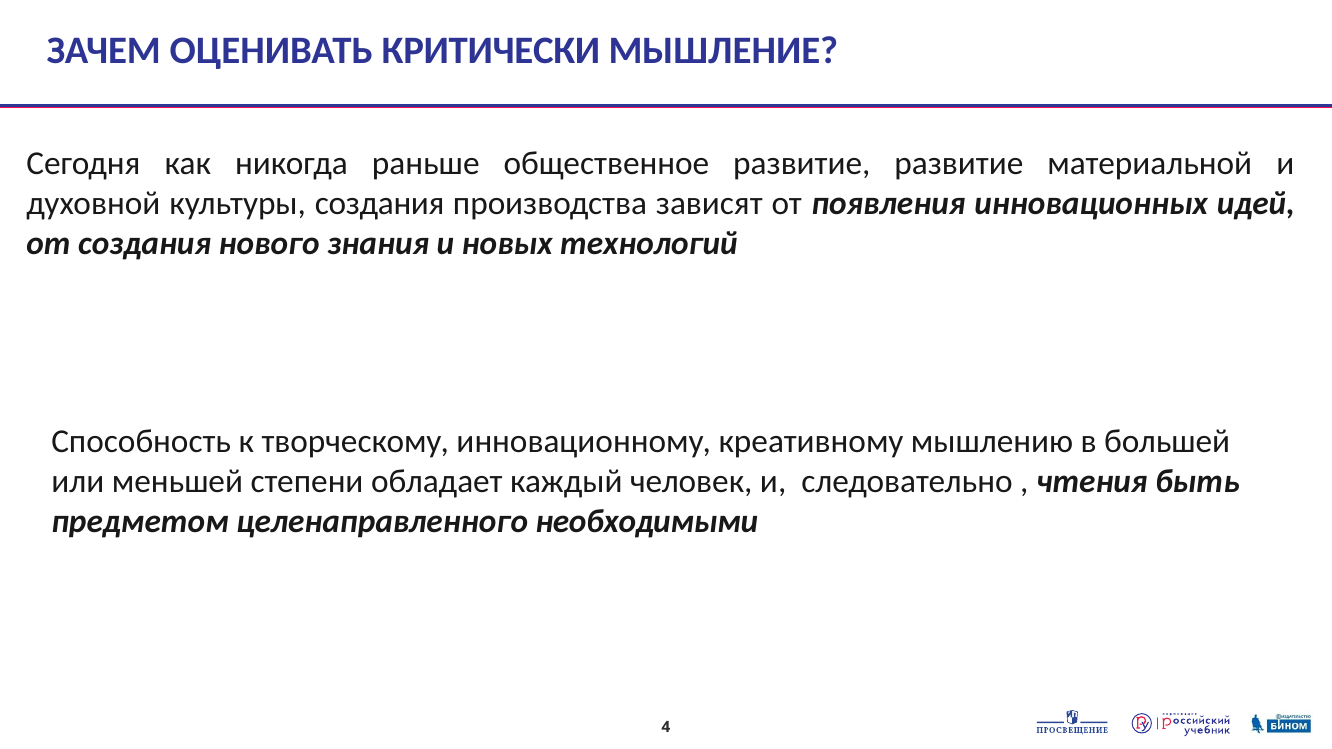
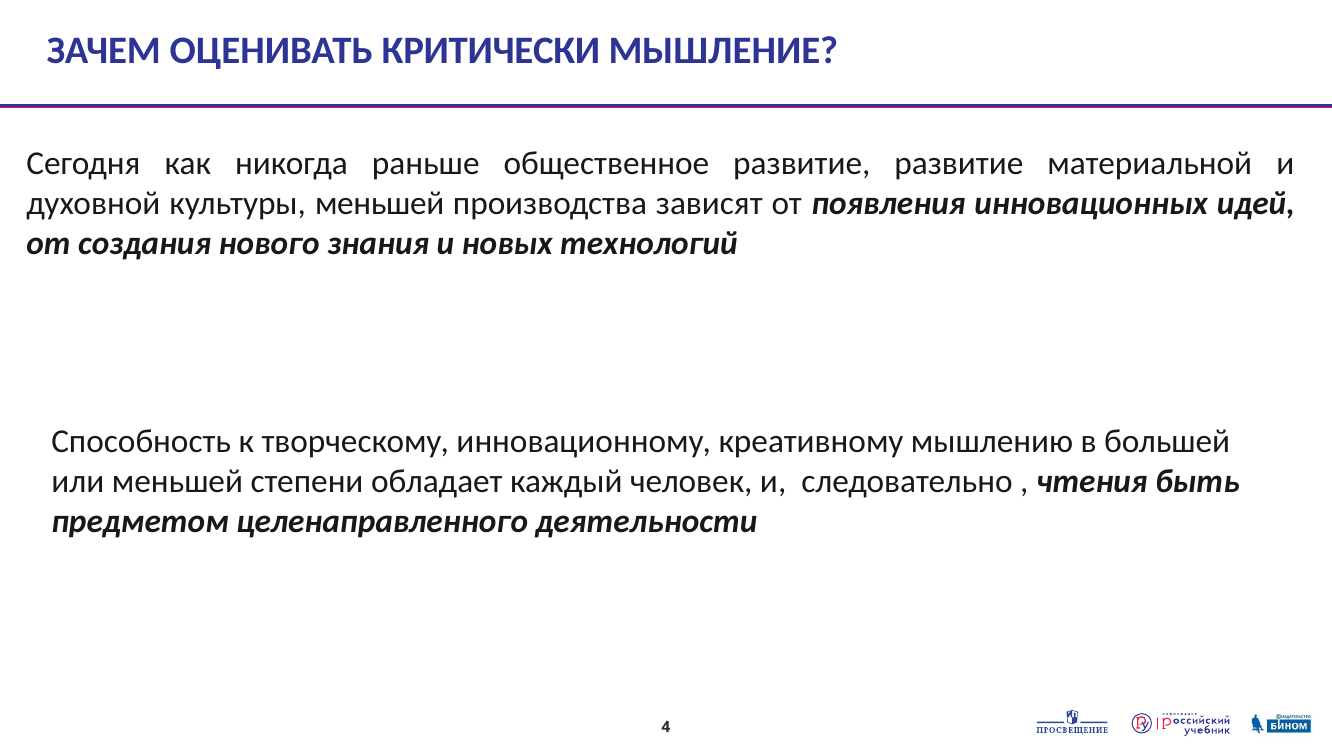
культуры создания: создания -> меньшей (380, 204)
необходимыми: необходимыми -> деятельности (647, 521)
